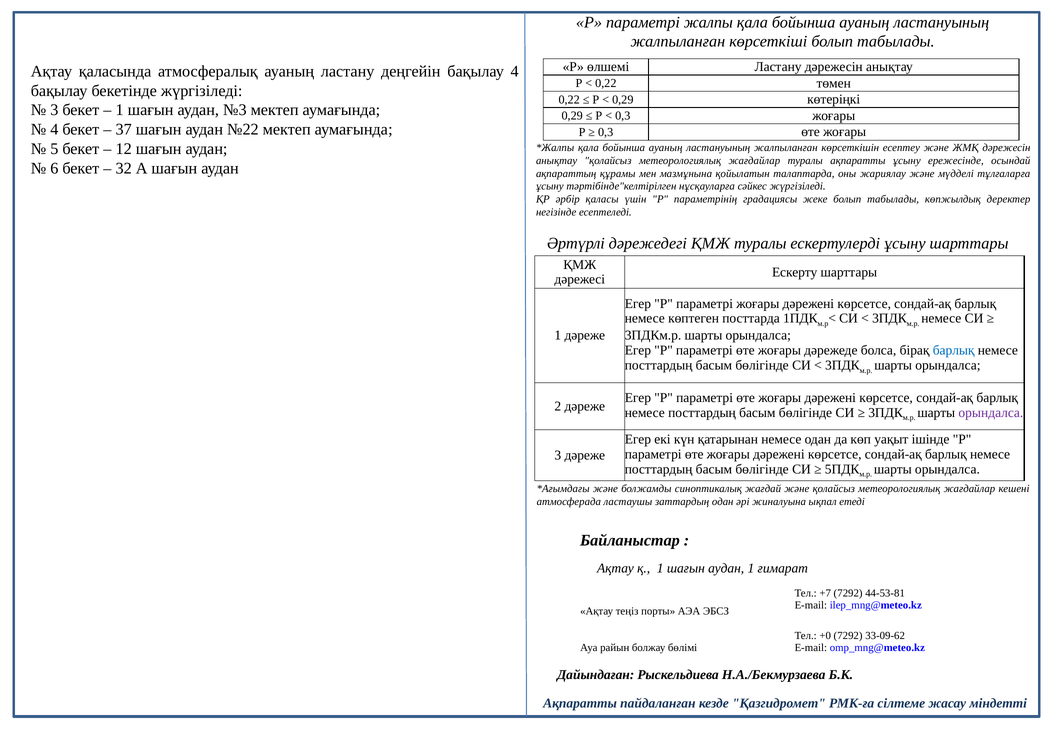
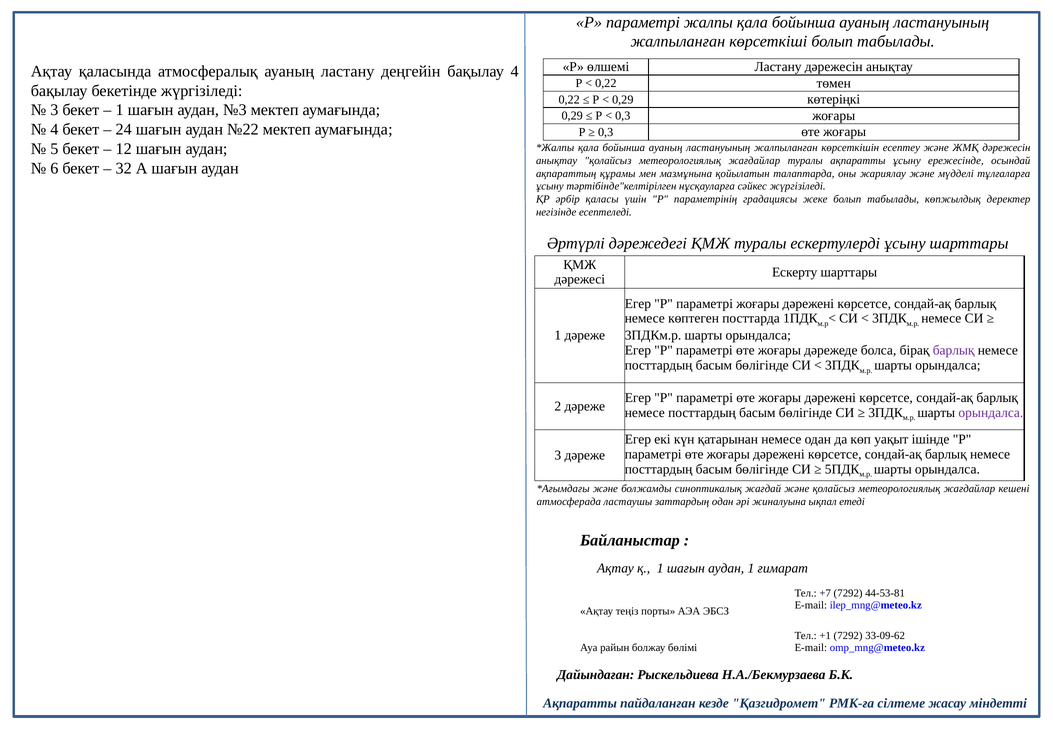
37: 37 -> 24 (124, 130)
барлық colour: blue -> purple (954, 350)
+0: +0 -> +1 (825, 636)
